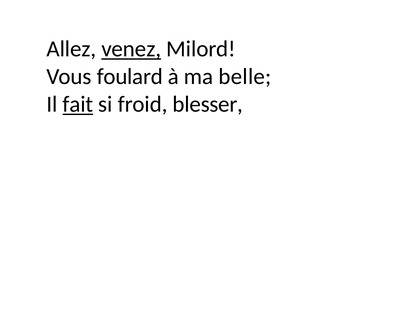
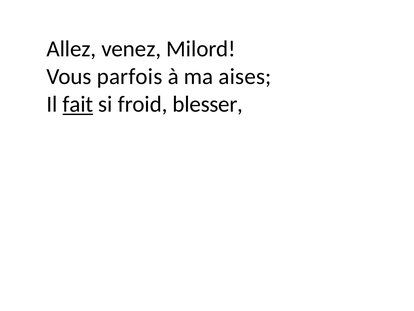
venez underline: present -> none (131, 49)
foulard: foulard -> parfois (130, 77)
belle: belle -> aises (245, 77)
